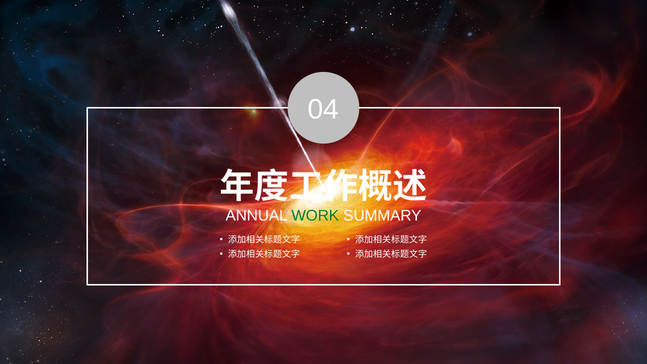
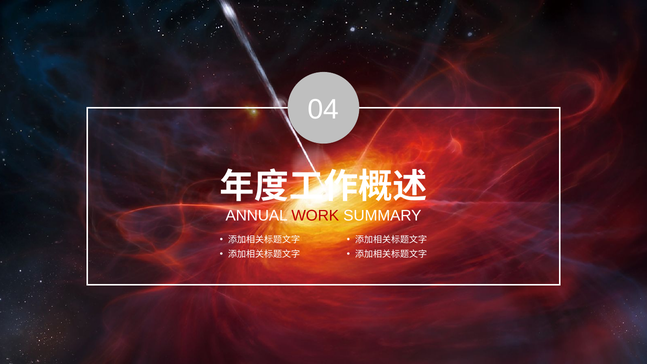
WORK colour: green -> red (315, 216)
